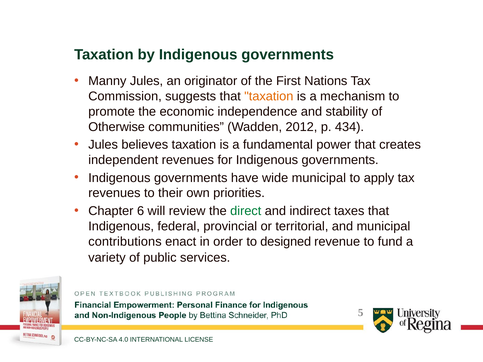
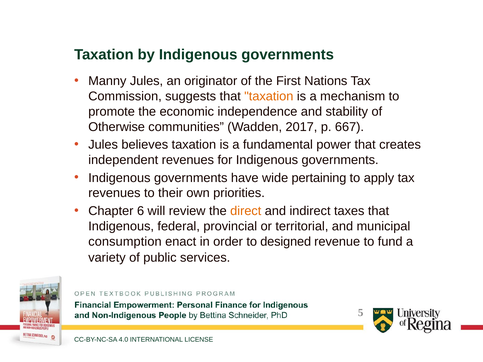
2012: 2012 -> 2017 (301, 127)
434: 434 -> 667 (349, 127)
wide municipal: municipal -> pertaining (319, 178)
direct colour: green -> orange (246, 211)
contributions: contributions -> consumption (125, 242)
